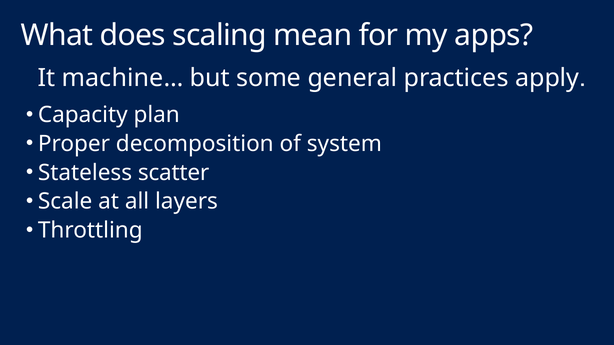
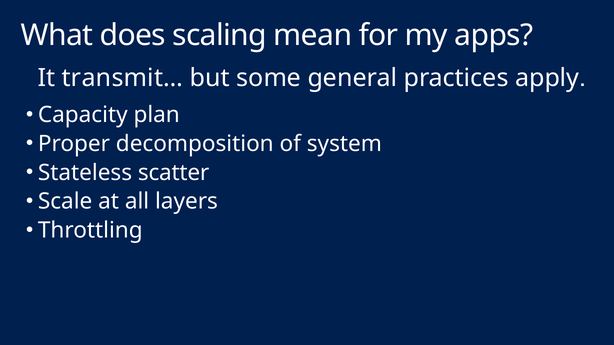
machine…: machine… -> transmit… (122, 78)
